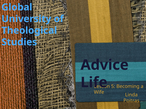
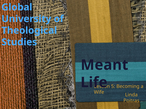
Advice: Advice -> Meant (104, 65)
